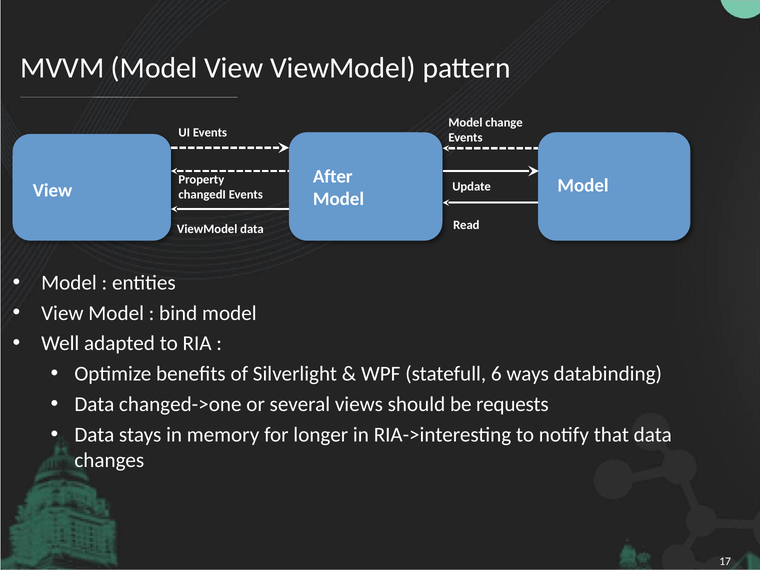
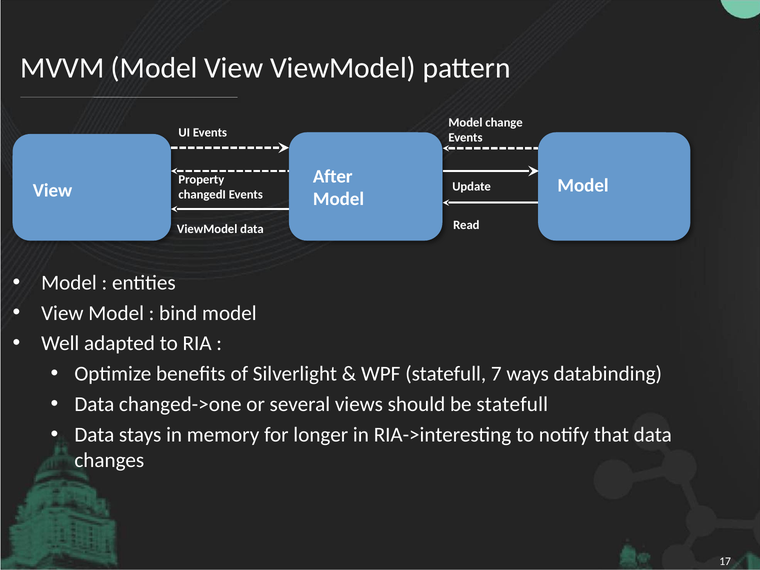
6: 6 -> 7 (496, 374)
be requests: requests -> statefull (512, 404)
